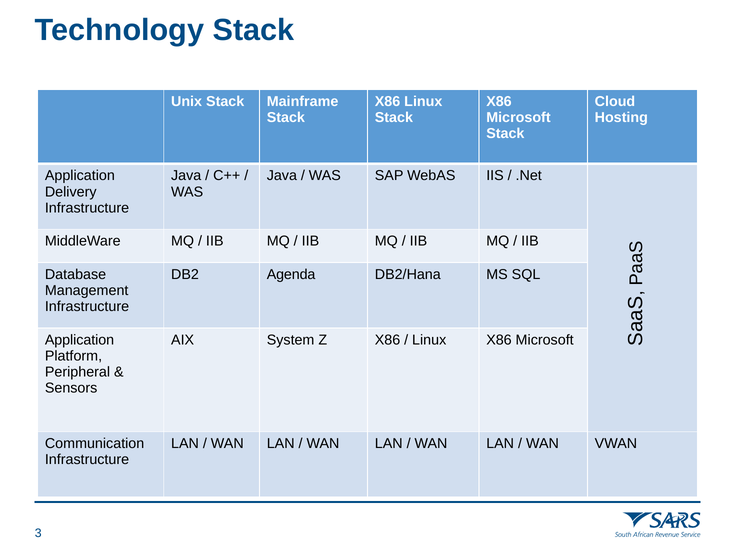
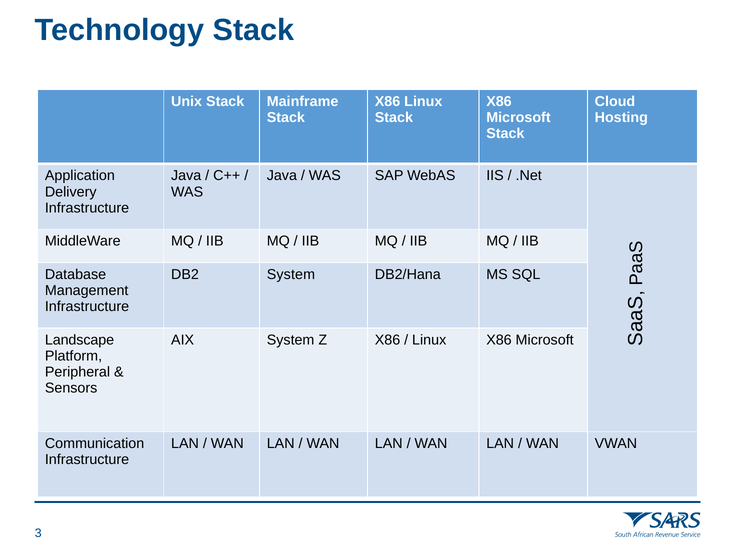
DB2 Agenda: Agenda -> System (291, 274)
Application: Application -> Landscape (80, 339)
